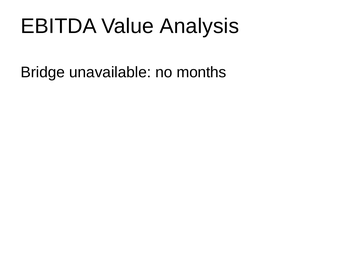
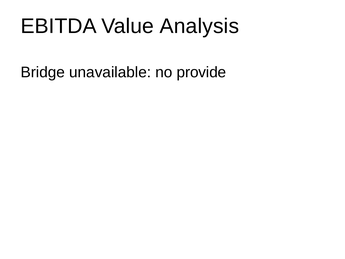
months: months -> provide (201, 72)
